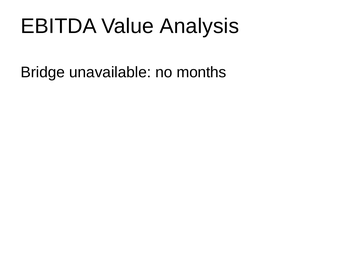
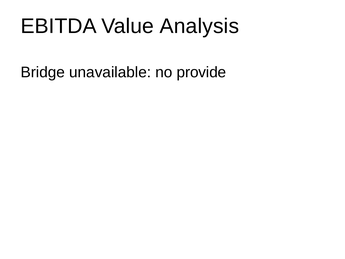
months: months -> provide (201, 72)
